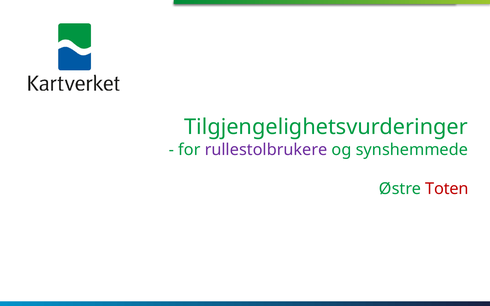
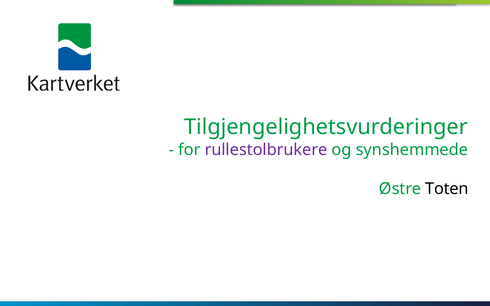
Toten colour: red -> black (447, 189)
